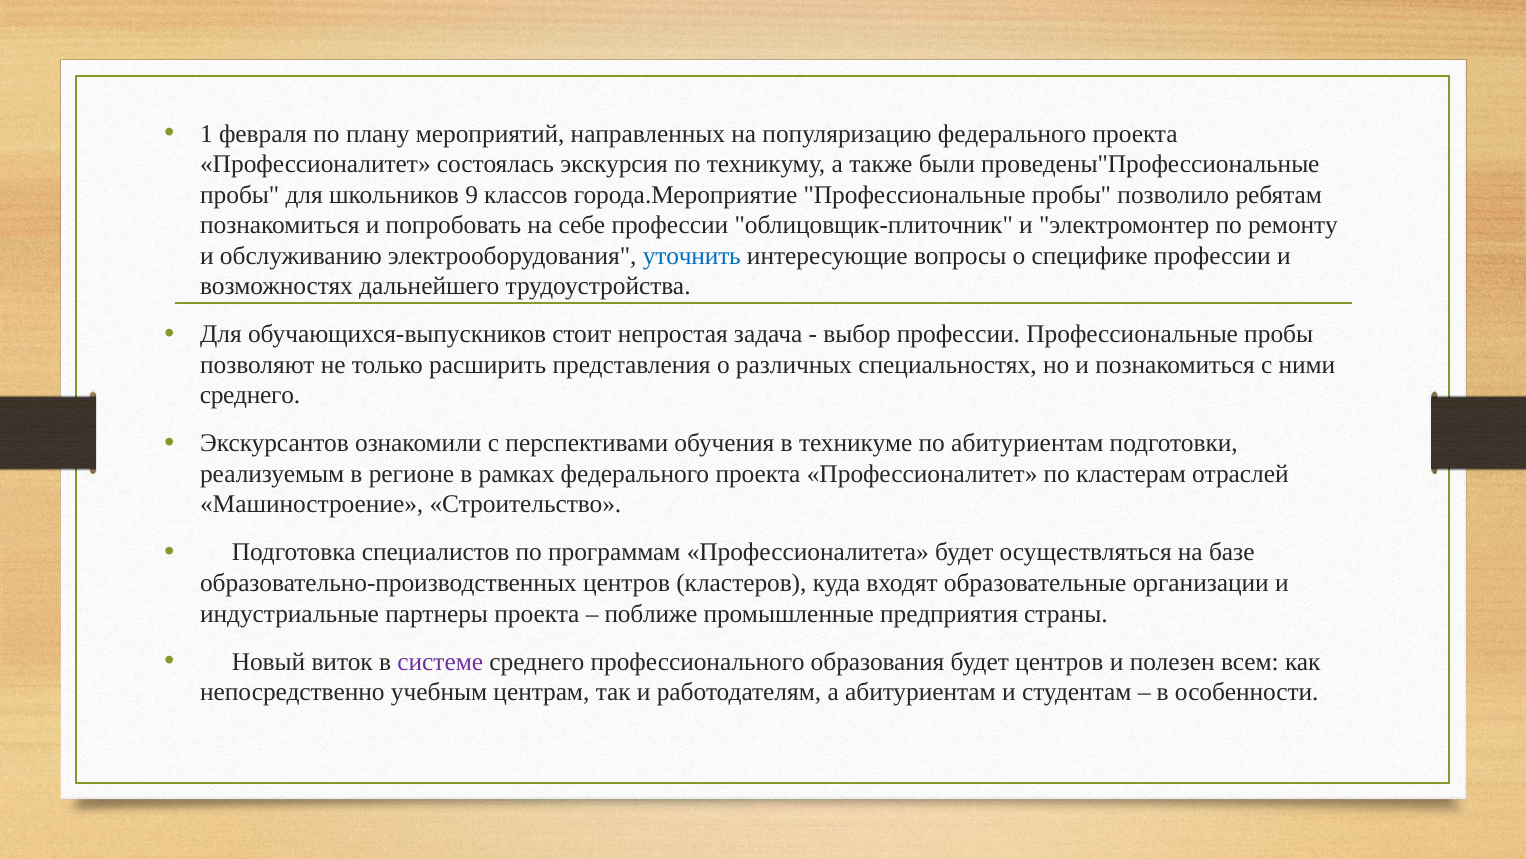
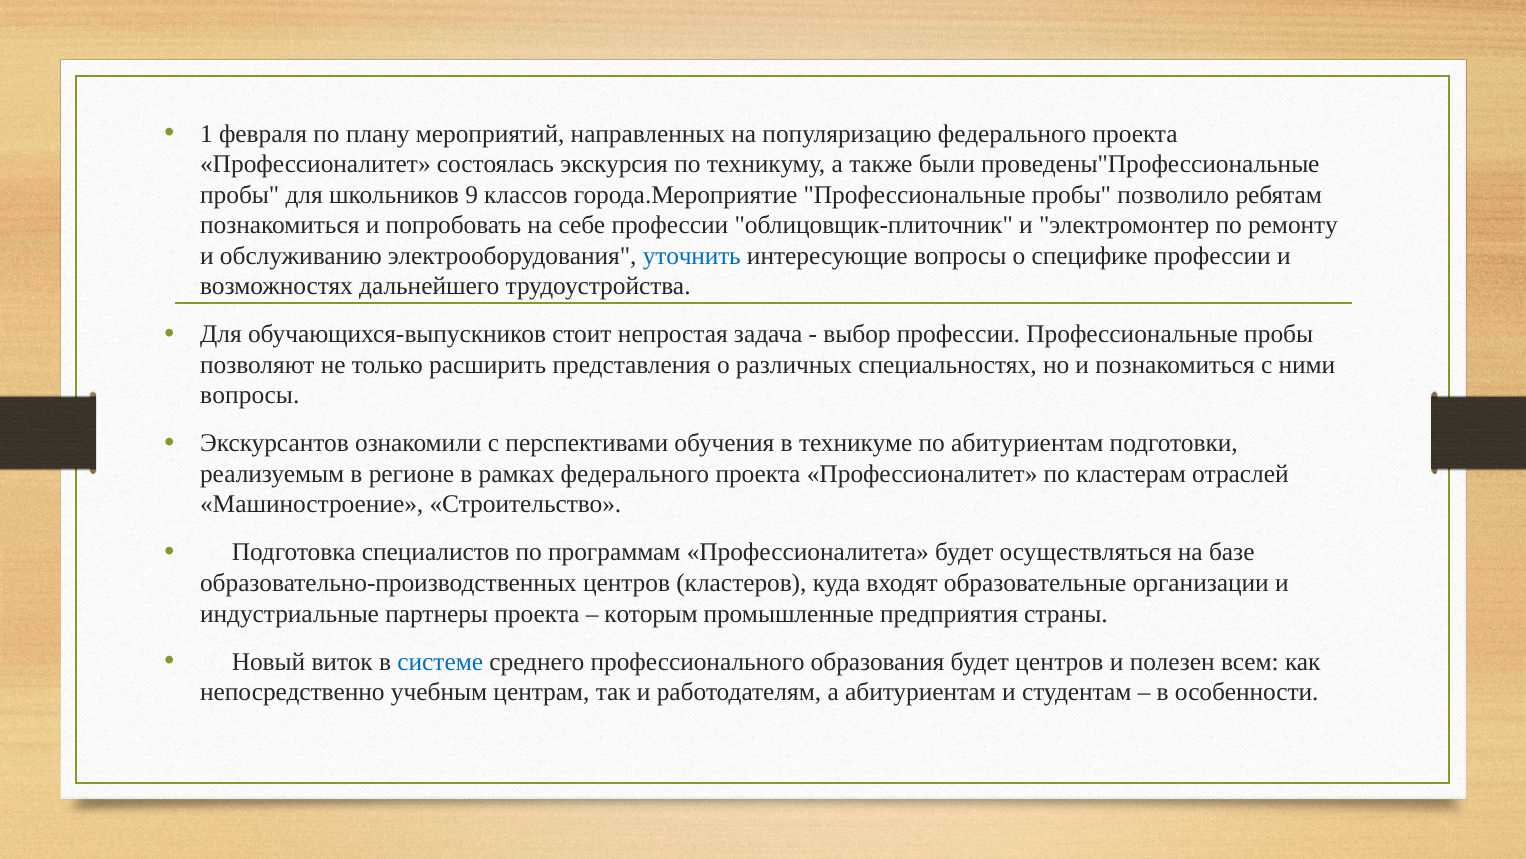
среднего: среднего -> вопросы (250, 395)
поближе: поближе -> которым (651, 613)
системе colour: purple -> blue (440, 661)
